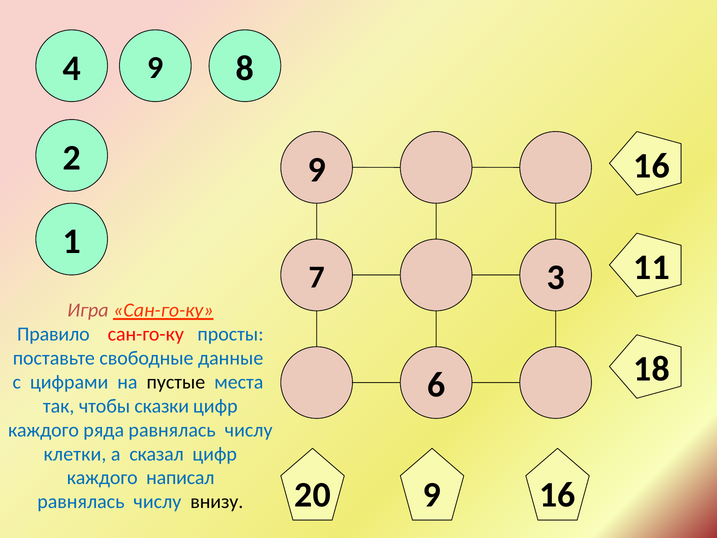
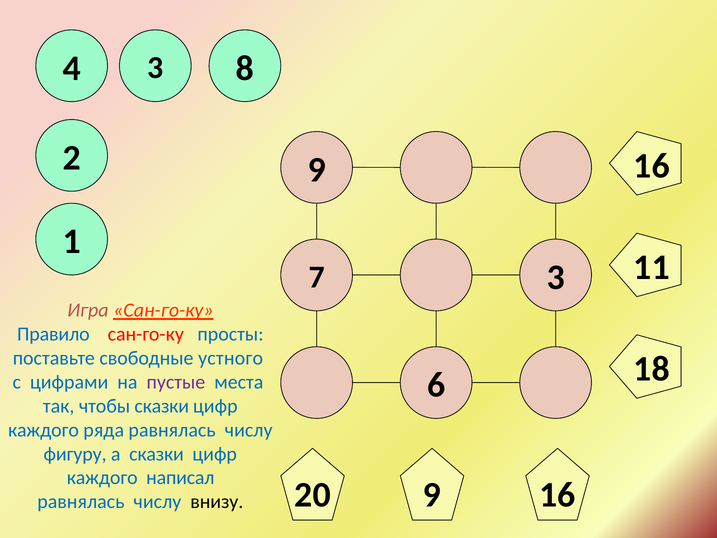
4 9: 9 -> 3 (155, 68)
данные: данные -> устного (231, 358)
пустые colour: black -> purple (176, 382)
клетки: клетки -> фигуру (75, 454)
а сказал: сказал -> сказки (157, 454)
